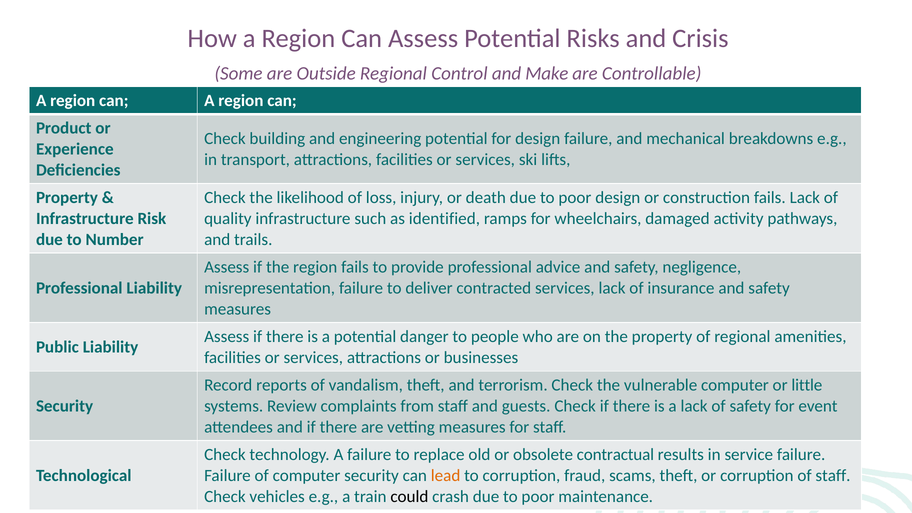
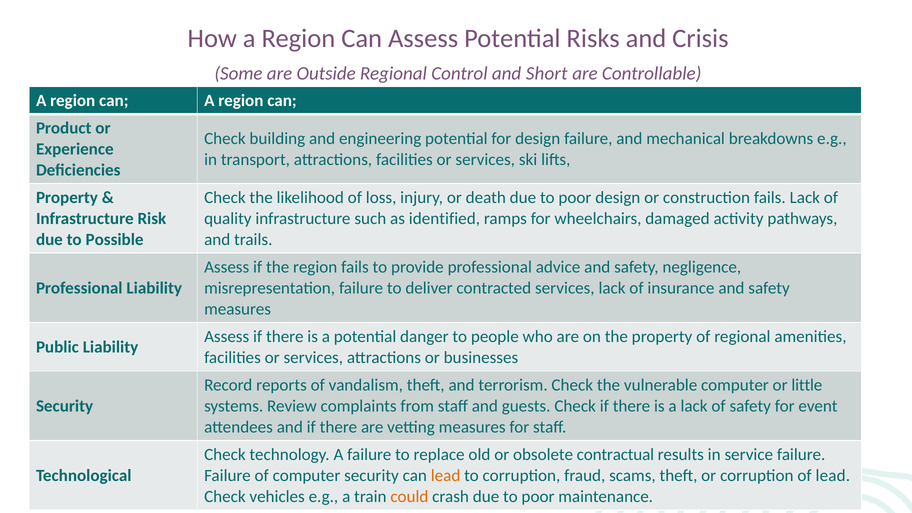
Make: Make -> Short (547, 73)
Number: Number -> Possible (115, 239)
of staff: staff -> lead (833, 476)
could colour: black -> orange (409, 496)
